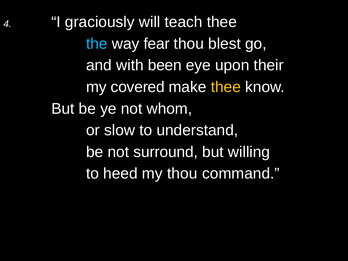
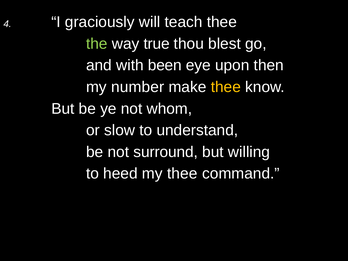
the colour: light blue -> light green (97, 44)
fear: fear -> true (157, 44)
their: their -> then (269, 65)
covered: covered -> number (138, 87)
my thou: thou -> thee (182, 174)
